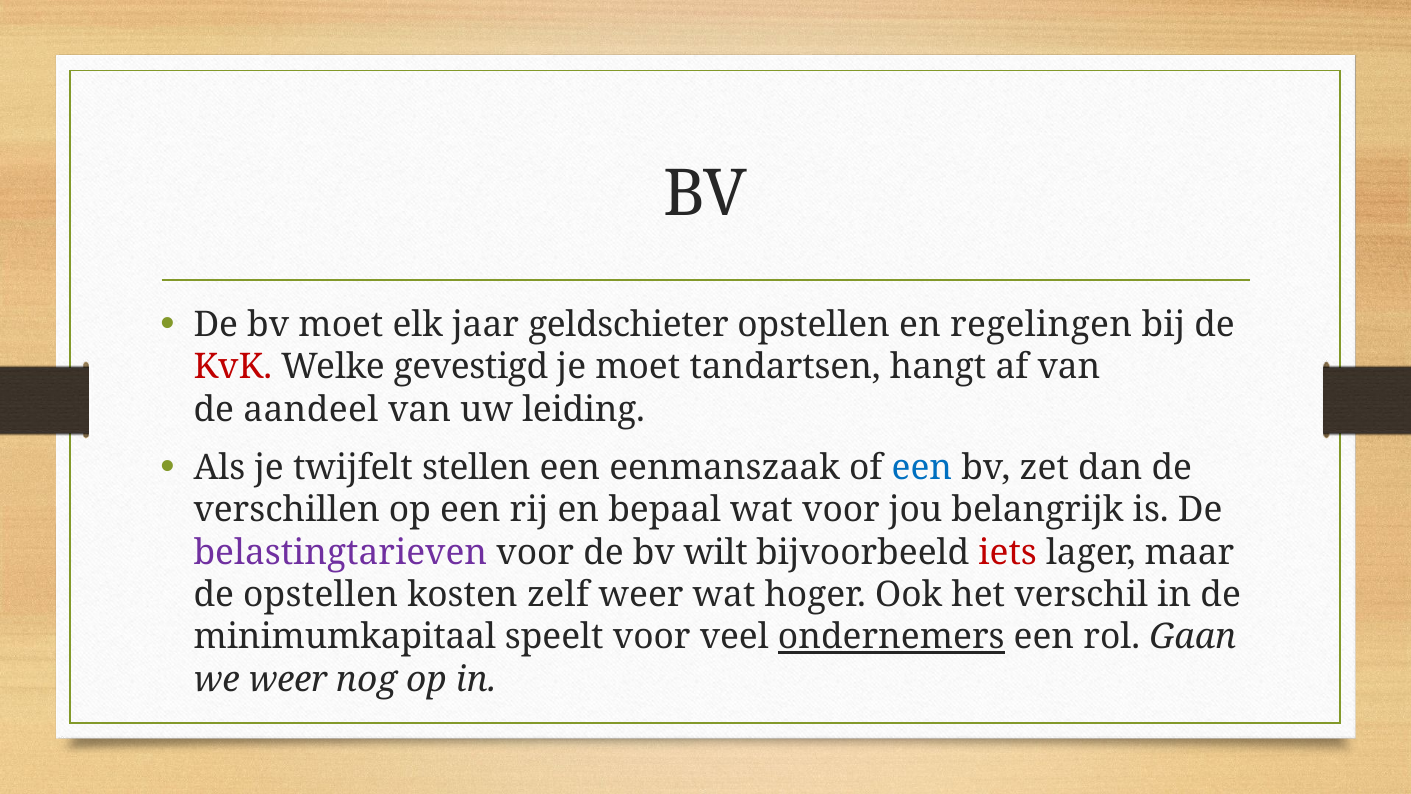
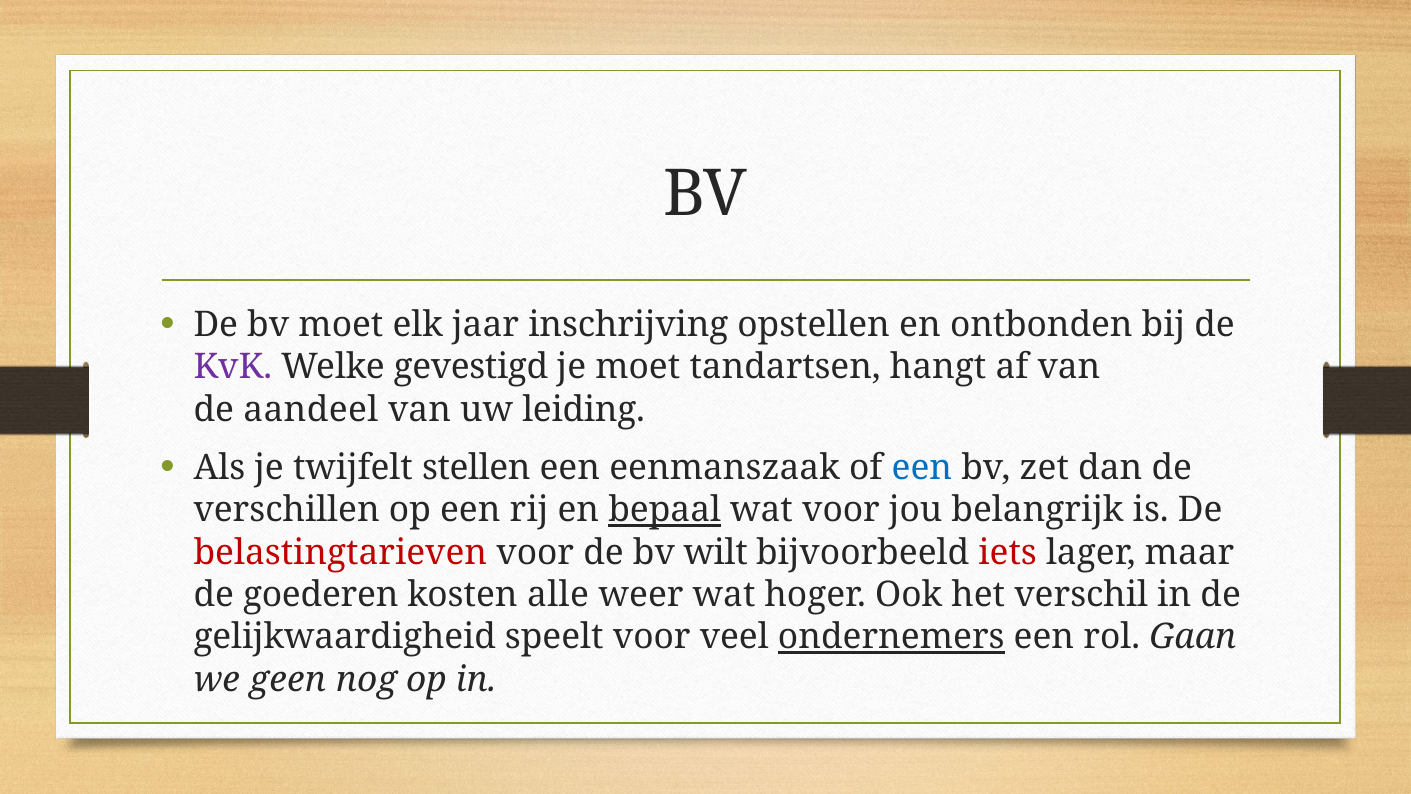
geldschieter: geldschieter -> inschrijving (628, 325)
regelingen: regelingen -> ontbonden (1041, 325)
KvK colour: red -> purple (233, 367)
bepaal underline: none -> present (665, 510)
belastingtarieven colour: purple -> red (340, 552)
de opstellen: opstellen -> goederen (321, 595)
zelf: zelf -> alle (558, 595)
minimumkapitaal: minimumkapitaal -> gelijkwaardigheid (345, 637)
we weer: weer -> geen (288, 679)
